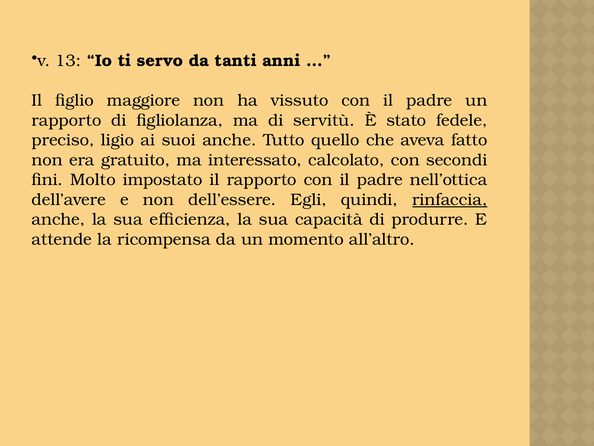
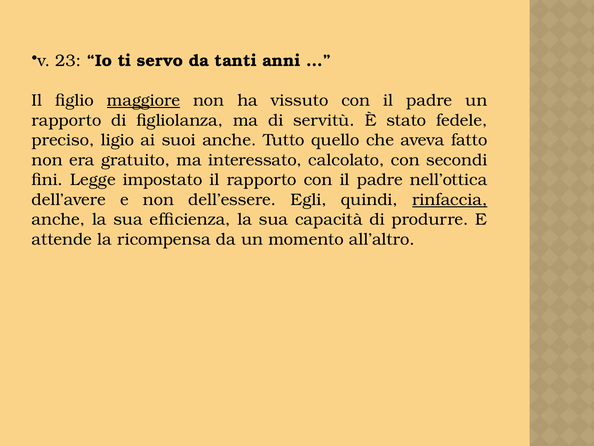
13: 13 -> 23 (68, 61)
maggiore underline: none -> present (143, 100)
Molto: Molto -> Legge (93, 180)
